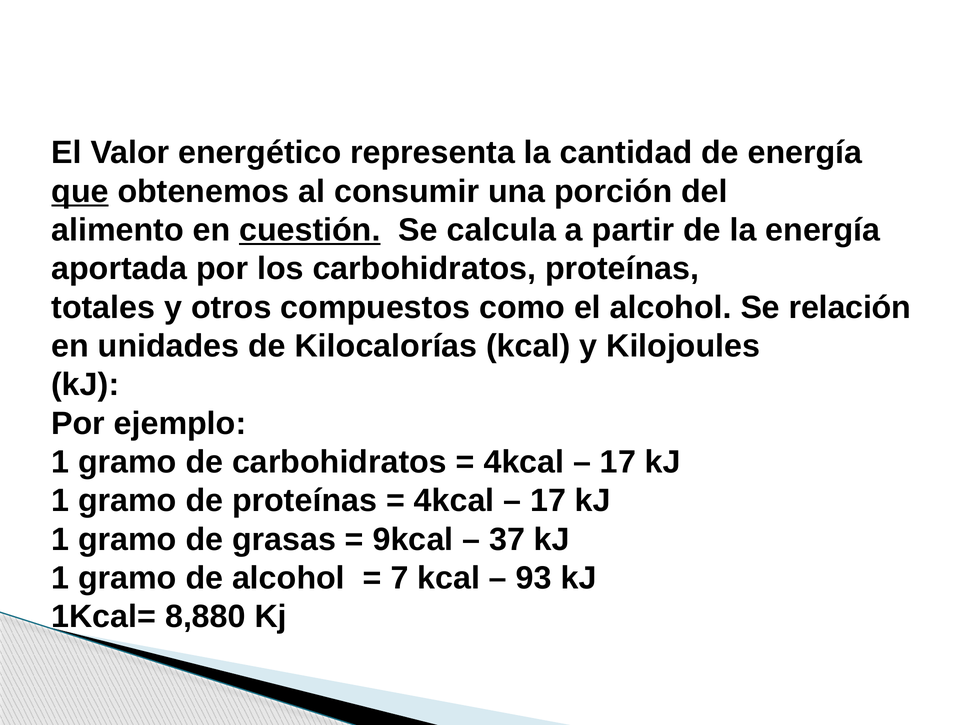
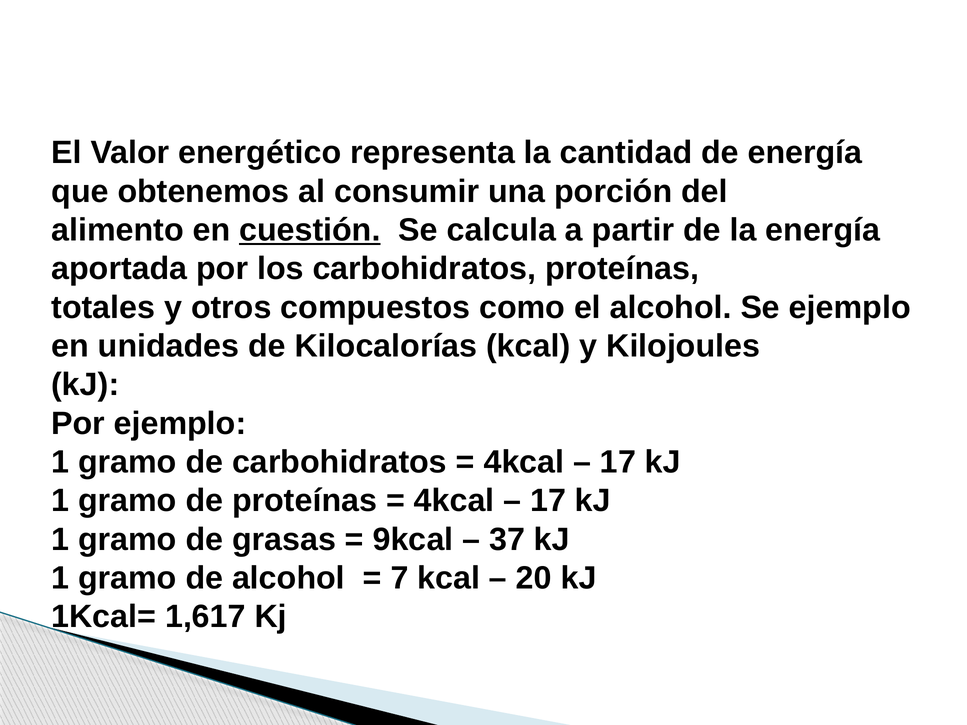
que underline: present -> none (80, 192)
Se relación: relación -> ejemplo (850, 308)
93: 93 -> 20 (534, 578)
8,880: 8,880 -> 1,617 (205, 617)
